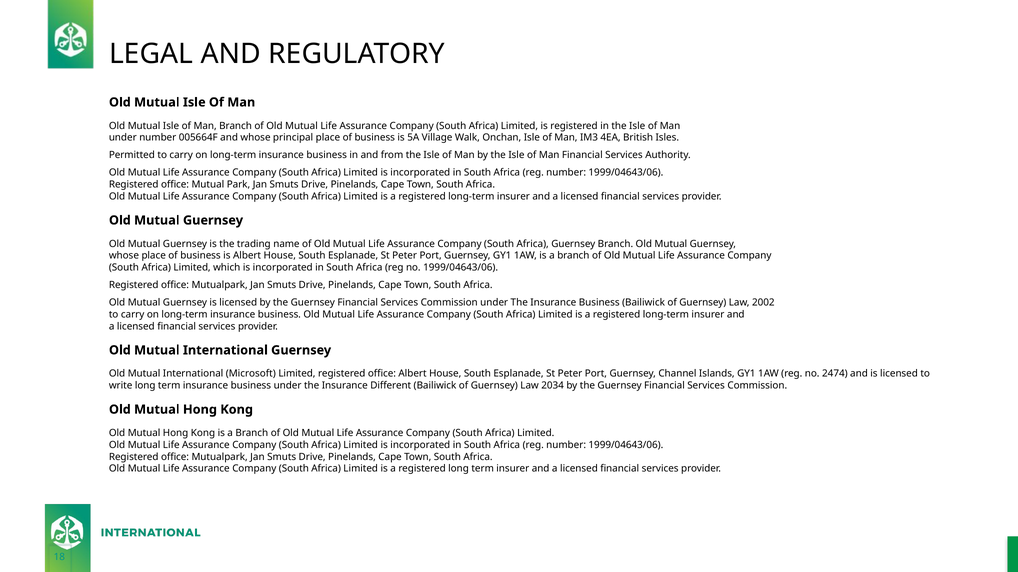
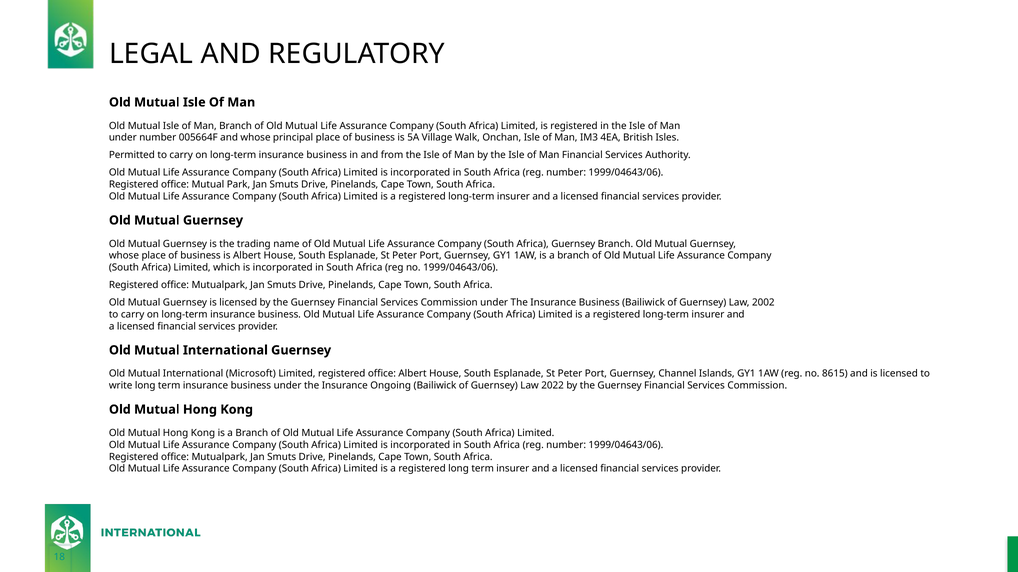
2474: 2474 -> 8615 (835, 374)
Different: Different -> Ongoing (391, 386)
2034: 2034 -> 2022 (553, 386)
